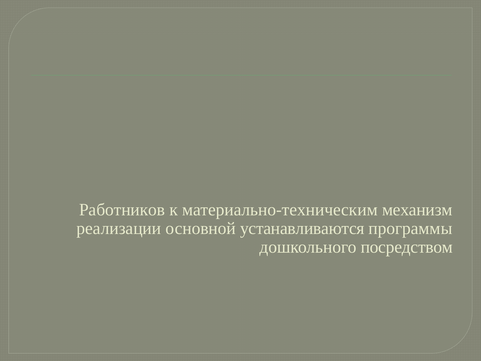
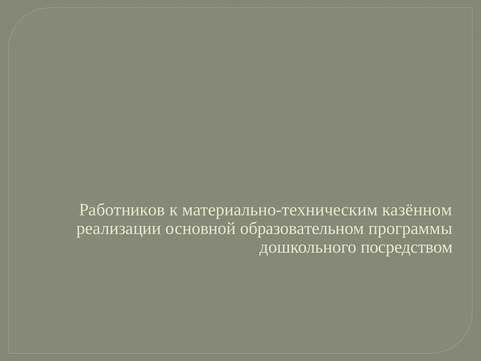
механизм: механизм -> казённом (417, 210)
устанавливаются: устанавливаются -> образовательном (302, 228)
